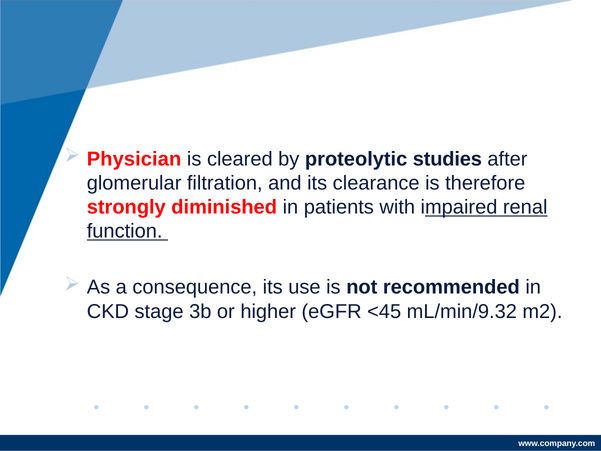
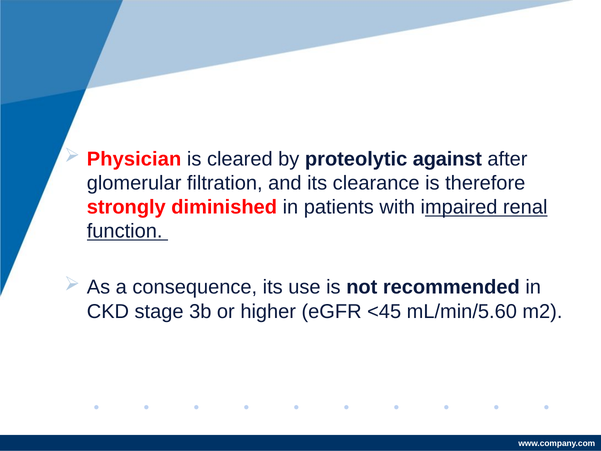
studies: studies -> against (447, 159)
mL/min/9.32: mL/min/9.32 -> mL/min/5.60 (462, 311)
